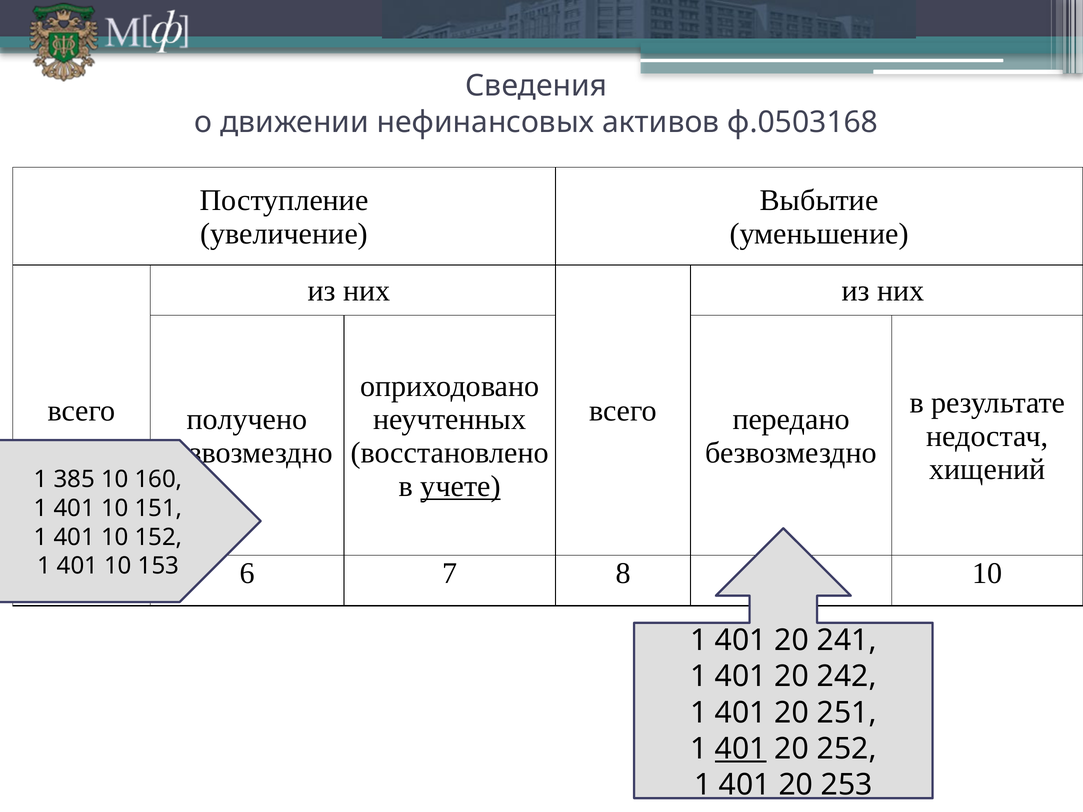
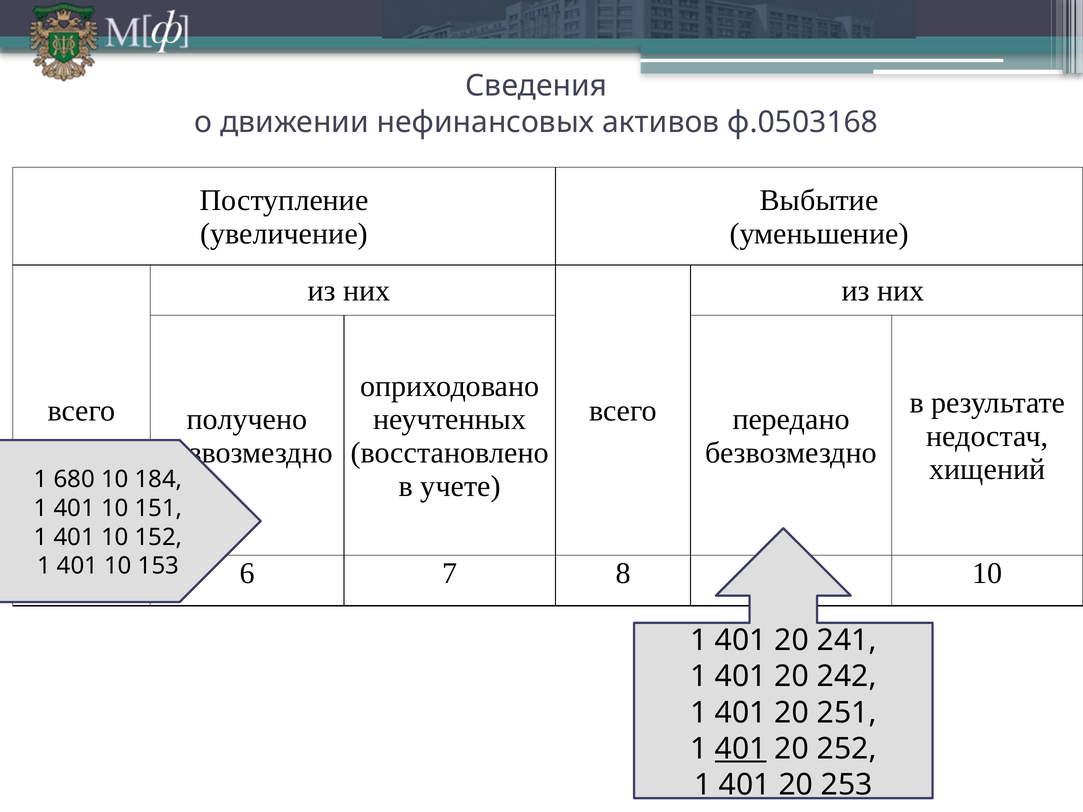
учете underline: present -> none (461, 486)
385: 385 -> 680 (74, 480)
160: 160 -> 184 (159, 480)
